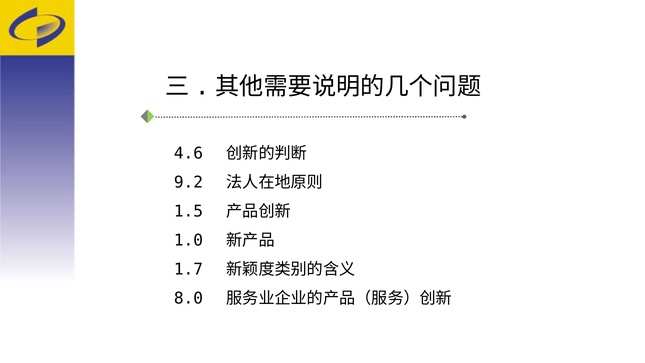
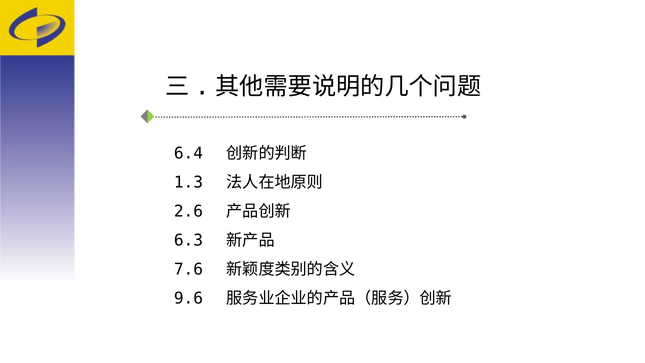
4.6: 4.6 -> 6.4 (188, 153)
9.2: 9.2 -> 1.3 (188, 182)
1.5: 1.5 -> 2.6 (188, 211)
1.0: 1.0 -> 6.3 (188, 240)
1.7: 1.7 -> 7.6 (188, 269)
8.0: 8.0 -> 9.6 (188, 298)
